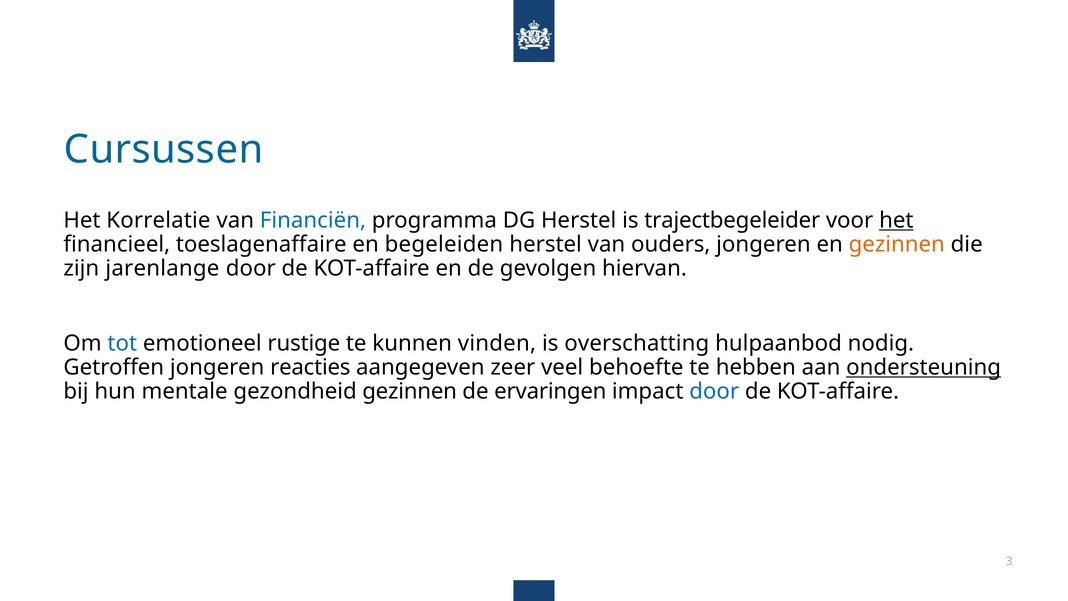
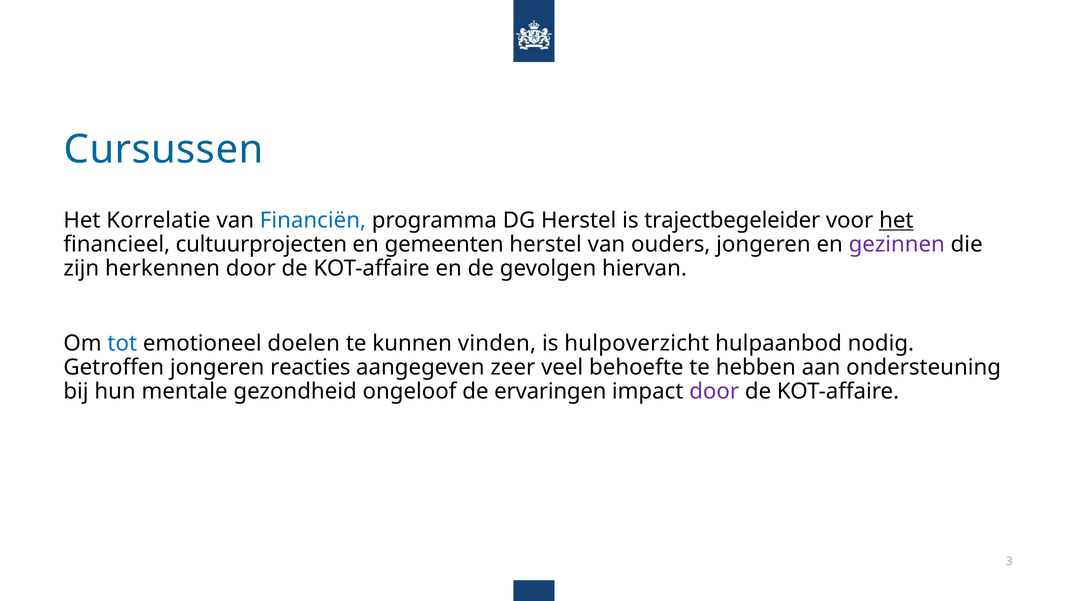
toeslagenaffaire: toeslagenaffaire -> cultuurprojecten (261, 244)
begeleiden: begeleiden -> gemeenten (444, 244)
gezinnen colour: orange -> purple (897, 244)
jarenlange: jarenlange -> herkennen (162, 268)
rustige: rustige -> doelen (304, 343)
overschatting: overschatting -> hulpoverzicht (637, 343)
ondersteuning underline: present -> none (924, 367)
gezondheid gezinnen: gezinnen -> ongeloof (410, 391)
door colour: blue -> purple (714, 391)
